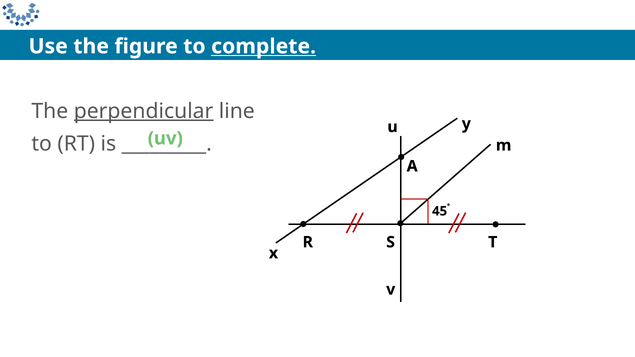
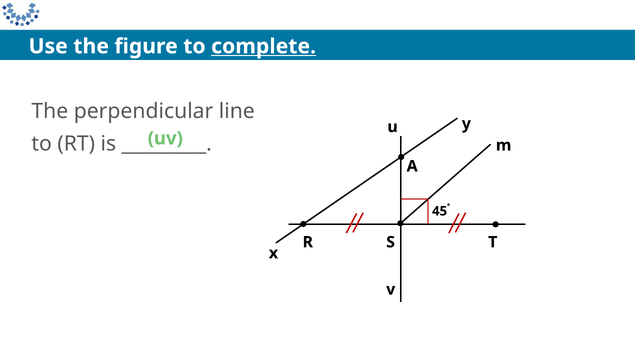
perpendicular underline: present -> none (144, 111)
